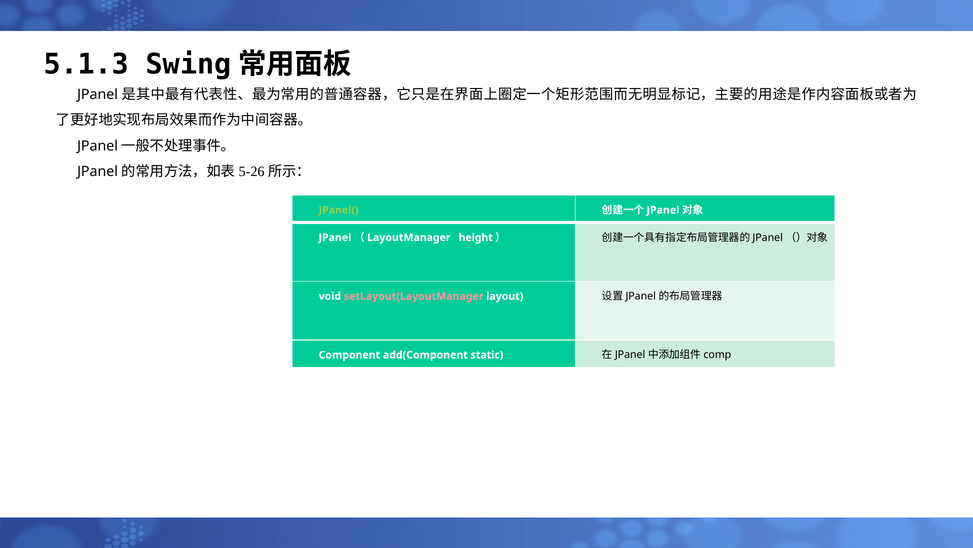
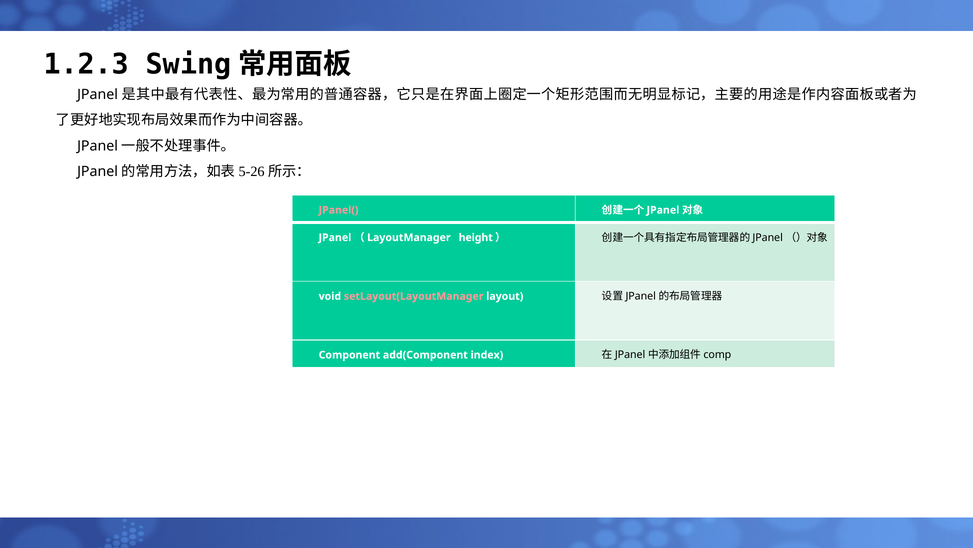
5.1.3: 5.1.3 -> 1.2.3 (86, 64)
JPanel( colour: light green -> pink (339, 210)
static: static -> index (487, 355)
